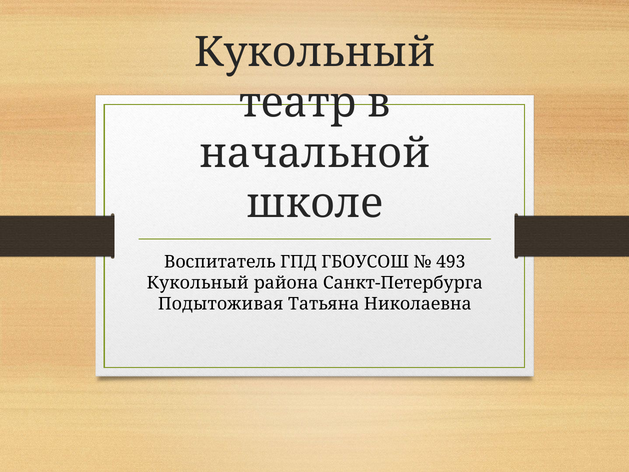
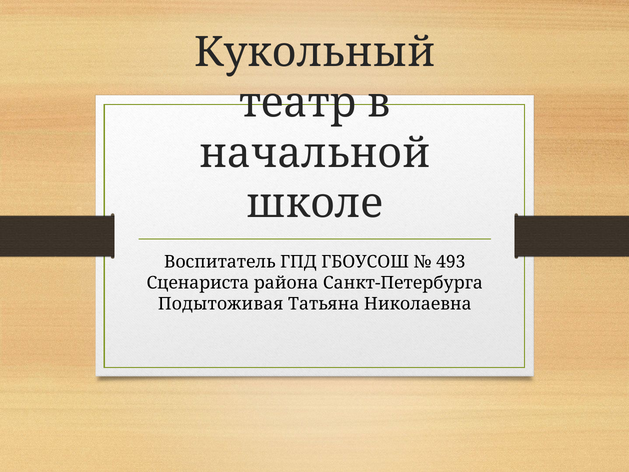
Кукольный: Кукольный -> Сценариста (198, 283)
